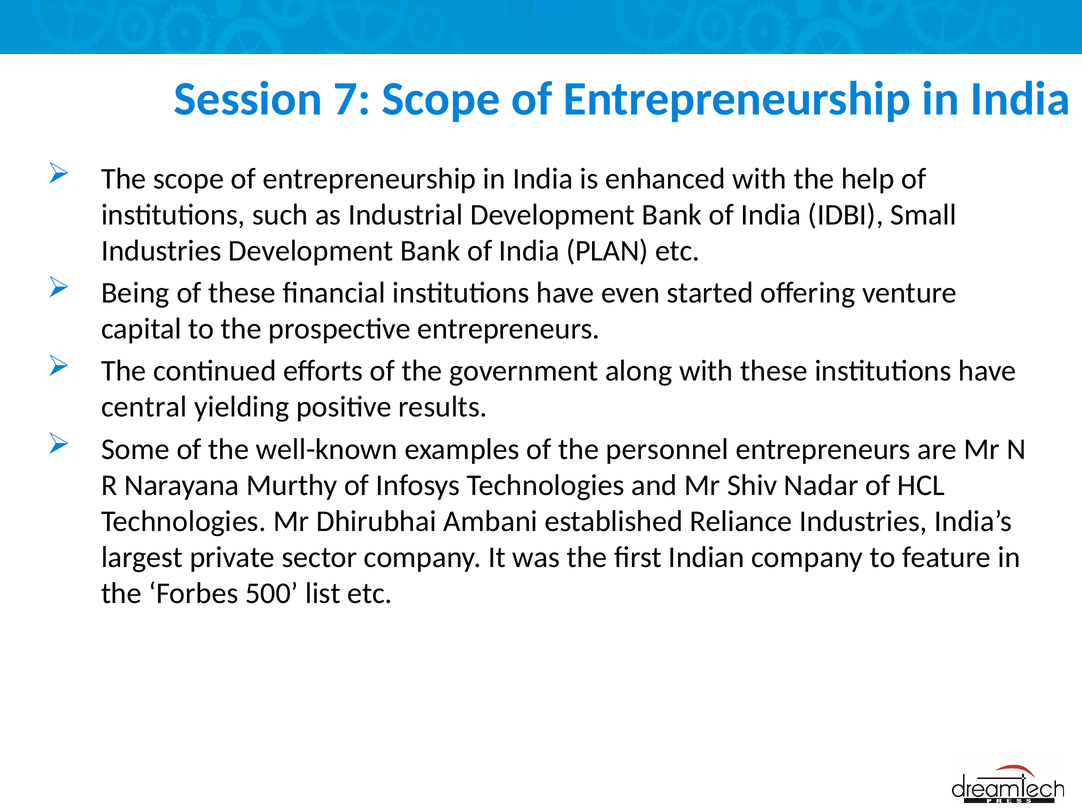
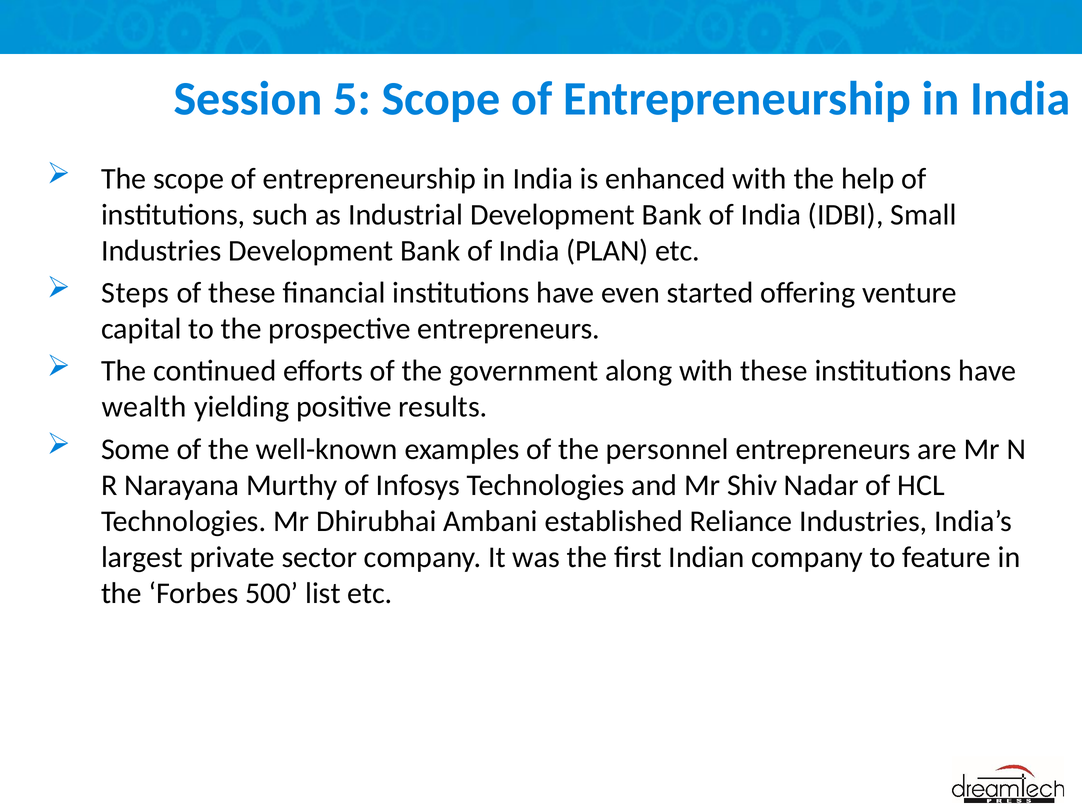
7: 7 -> 5 (352, 99)
Being: Being -> Steps (135, 293)
central: central -> wealth (144, 407)
